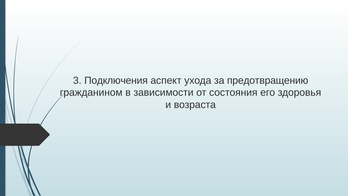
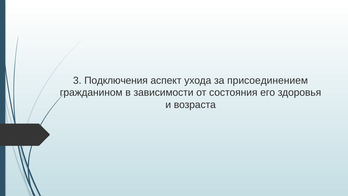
предотвращению: предотвращению -> присоединением (268, 80)
